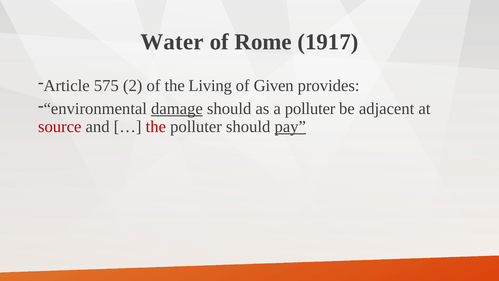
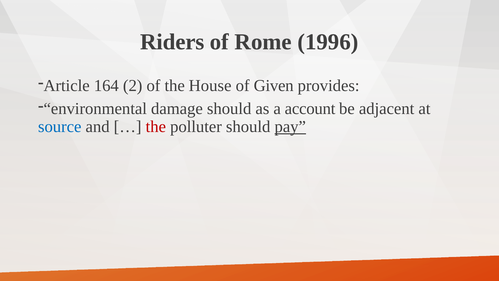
Water: Water -> Riders (172, 42)
1917: 1917 -> 1996 (328, 42)
575: 575 -> 164 (106, 85)
Living: Living -> House (210, 85)
damage underline: present -> none (177, 109)
a polluter: polluter -> account (310, 109)
source colour: red -> blue (60, 127)
